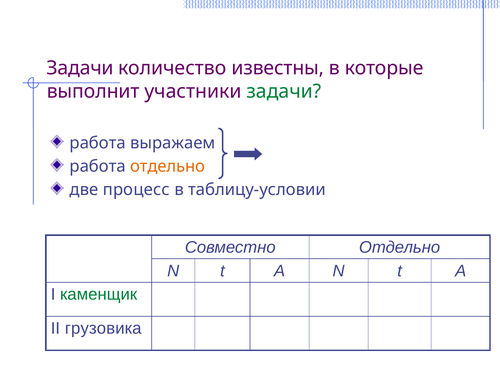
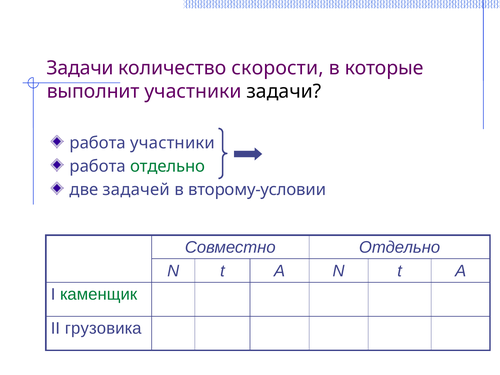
известны: известны -> скорости (278, 68)
задачи colour: green -> black (284, 91)
работа выражаем: выражаем -> участники (173, 143)
отдельно colour: orange -> green (168, 166)
процесс: процесс -> задачей (136, 189)
таблицу-условии: таблицу-условии -> второму-условии (257, 189)
